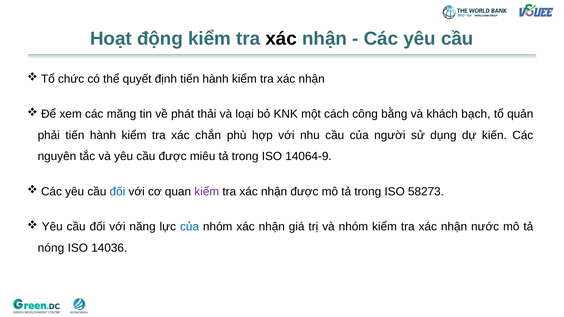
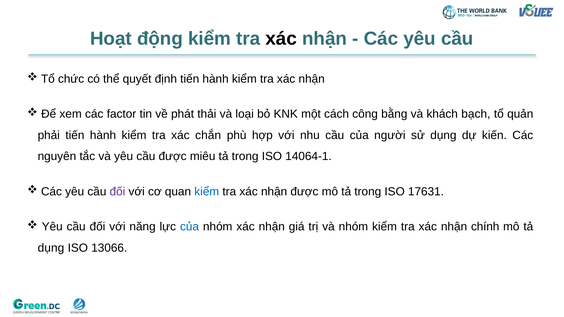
măng: măng -> factor (122, 114)
14064-9: 14064-9 -> 14064-1 (309, 156)
đối colour: blue -> purple (117, 192)
kiểm colour: purple -> blue (207, 192)
58273: 58273 -> 17631 (426, 192)
nước: nước -> chính (485, 227)
nóng: nóng -> dụng (51, 248)
14036: 14036 -> 13066 (109, 248)
